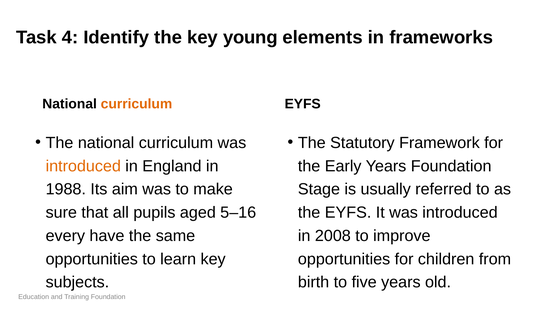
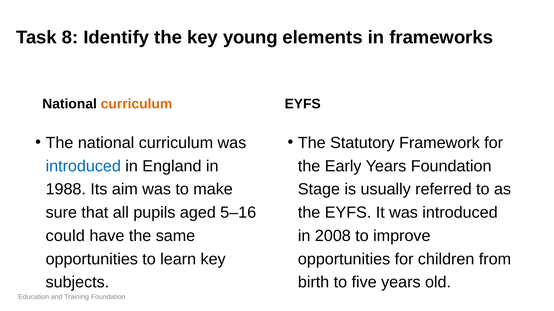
4: 4 -> 8 (70, 37)
introduced colour: orange -> blue (83, 166)
every: every -> could (65, 236)
